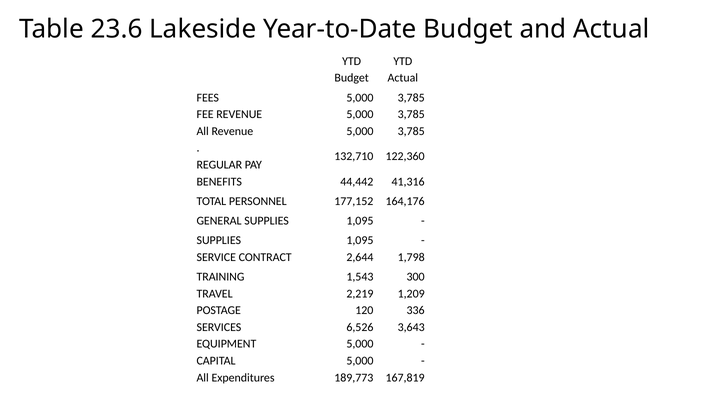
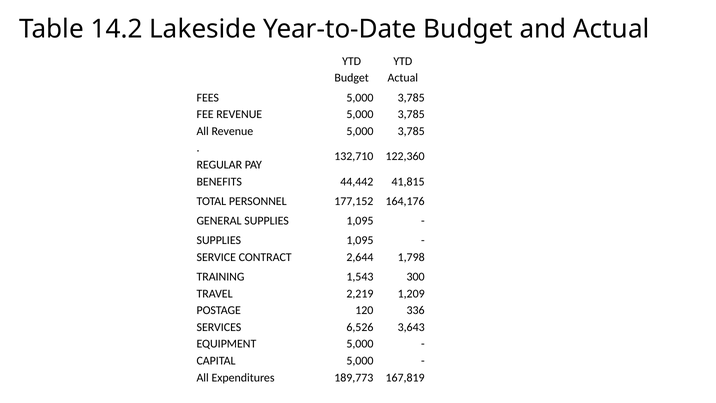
23.6: 23.6 -> 14.2 (117, 29)
41,316: 41,316 -> 41,815 (408, 181)
